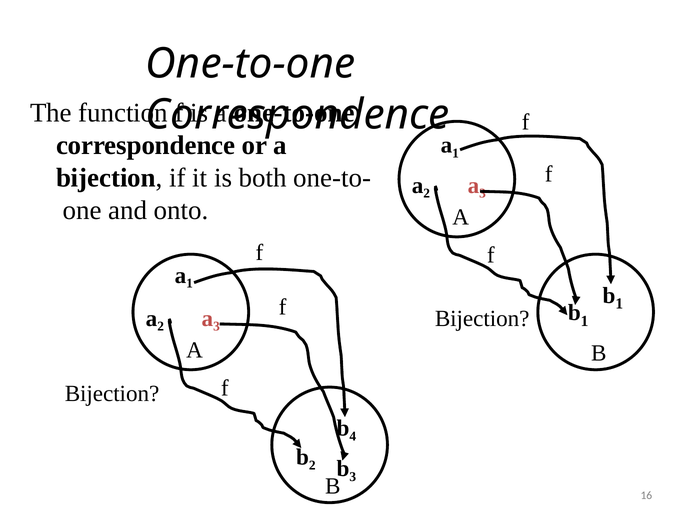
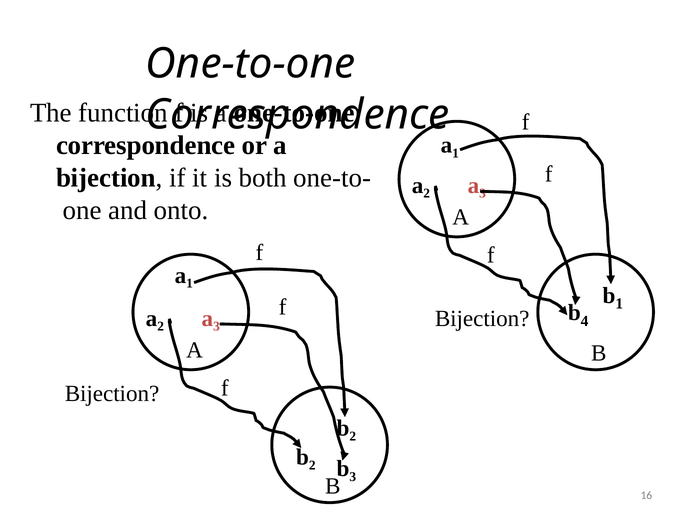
1: 1 -> 4 (585, 321)
4: 4 -> 2 (353, 437)
